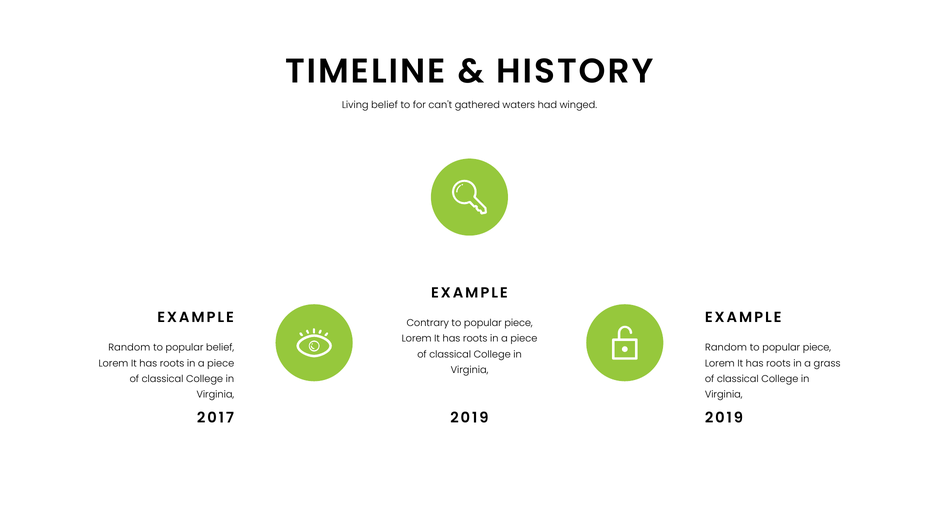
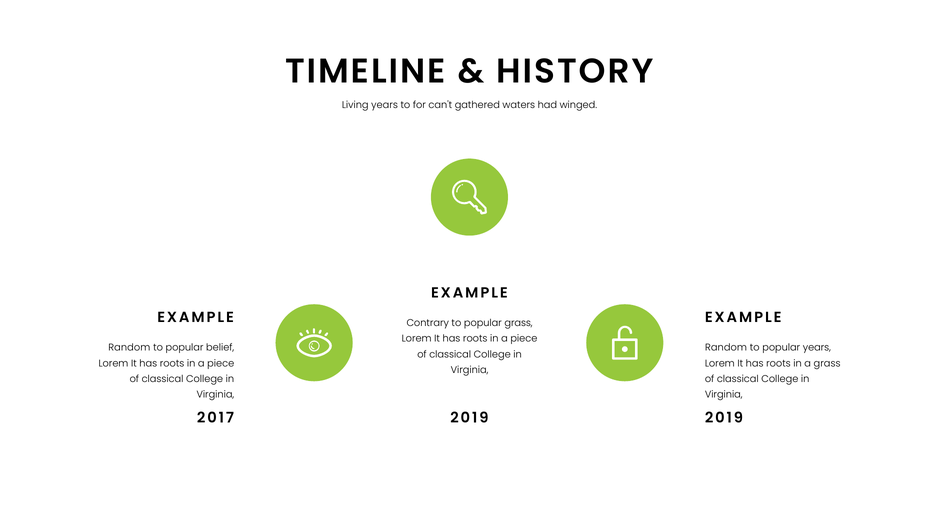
Living belief: belief -> years (385, 105)
Contrary to popular piece: piece -> grass (519, 323)
piece: piece -> years (817, 348)
